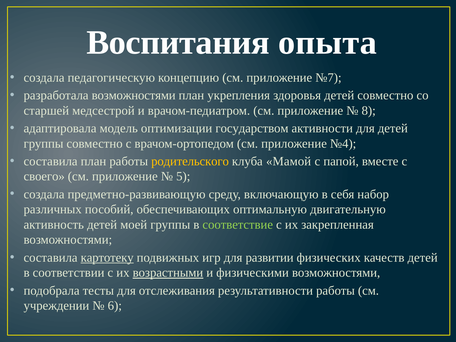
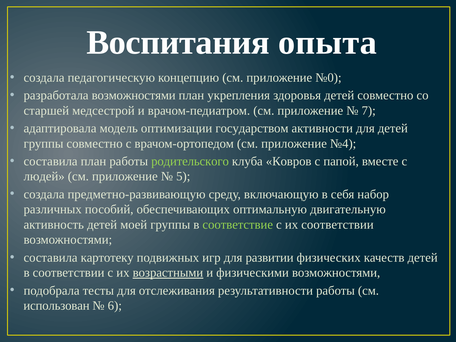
№7: №7 -> №0 (328, 78)
8: 8 -> 7 (369, 111)
родительского colour: yellow -> light green (190, 161)
Мамой: Мамой -> Ковров (289, 161)
своего: своего -> людей (44, 176)
их закрепленная: закрепленная -> соответствии (337, 225)
картотеку underline: present -> none (107, 258)
учреждении: учреждении -> использован (56, 306)
